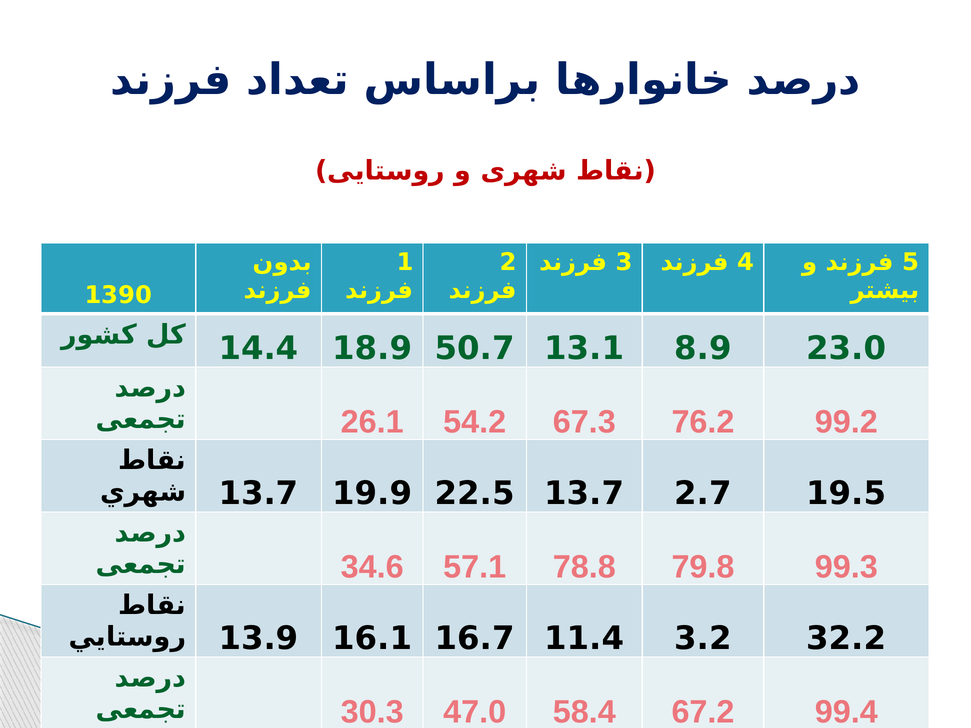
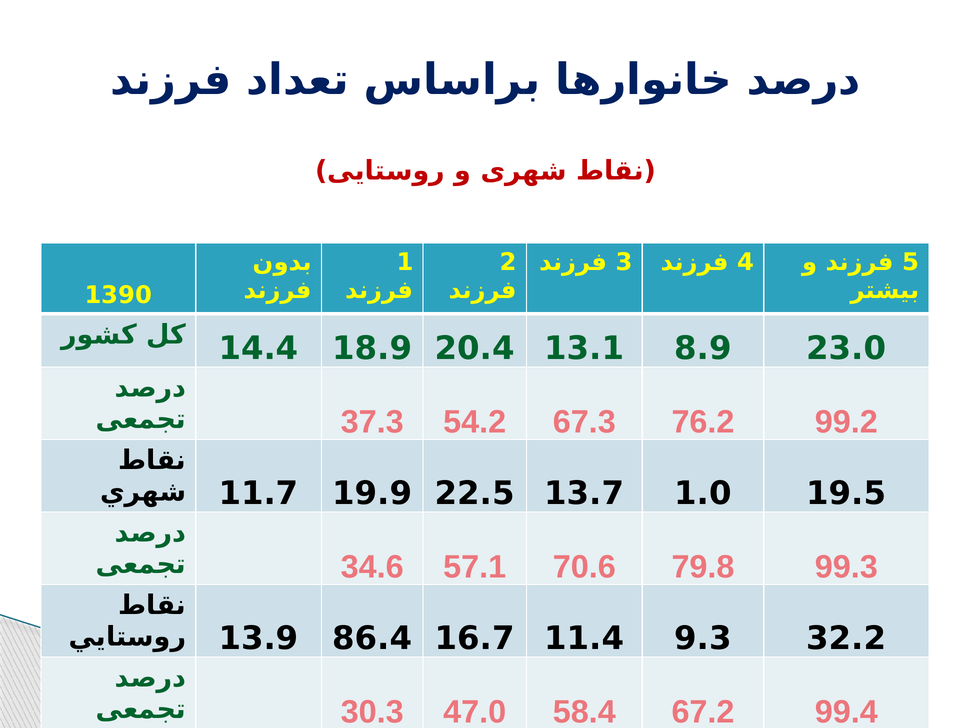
50.7: 50.7 -> 20.4 (475, 349)
26.1: 26.1 -> 37.3 (372, 422)
13.7: 13.7 -> 11.7 (259, 494)
2.7: 2.7 -> 1.0 (703, 494)
78.8: 78.8 -> 70.6 (584, 567)
16.1: 16.1 -> 86.4 (372, 639)
3.2: 3.2 -> 9.3 (703, 639)
